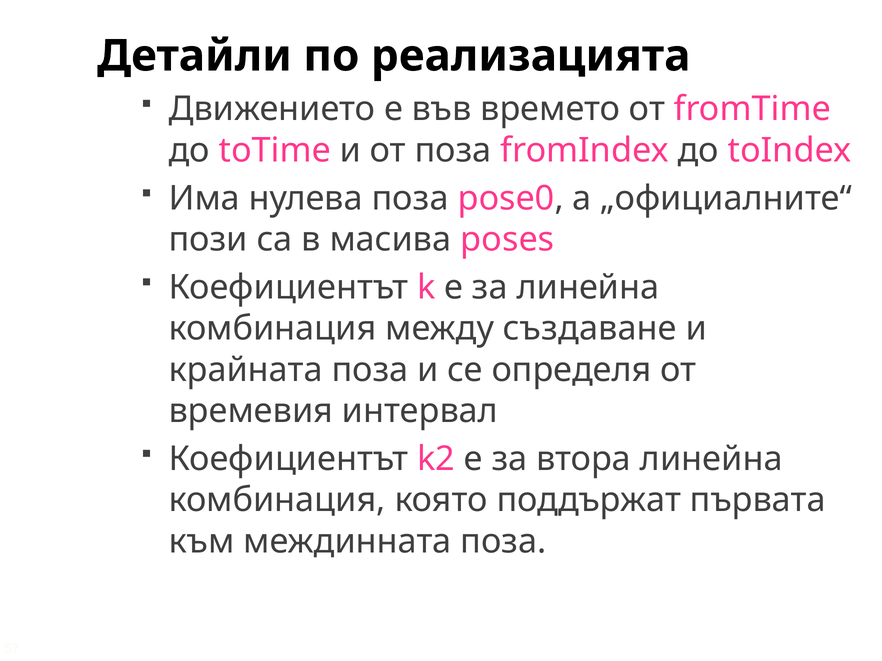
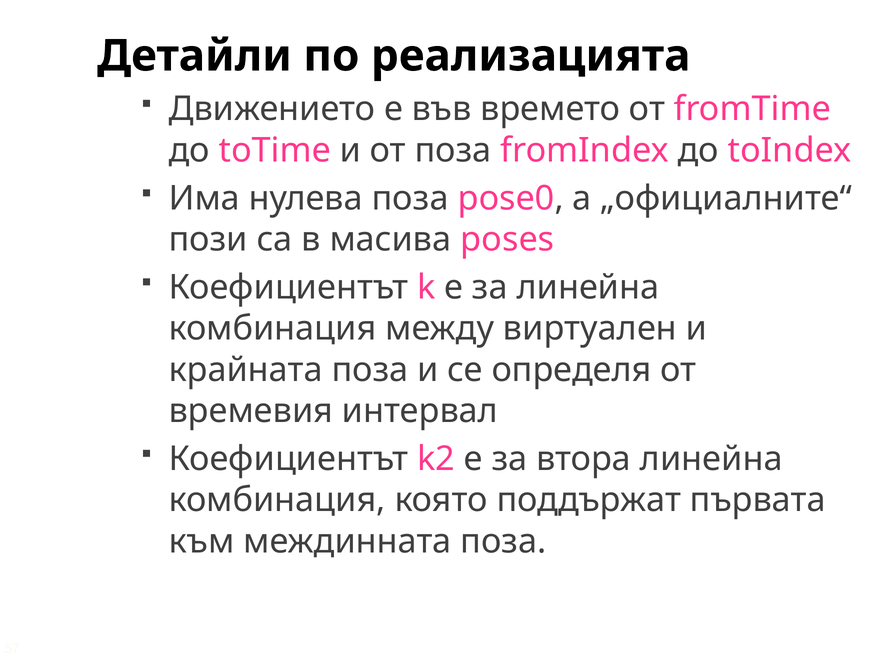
създаване: създаване -> виртуален (590, 329)
